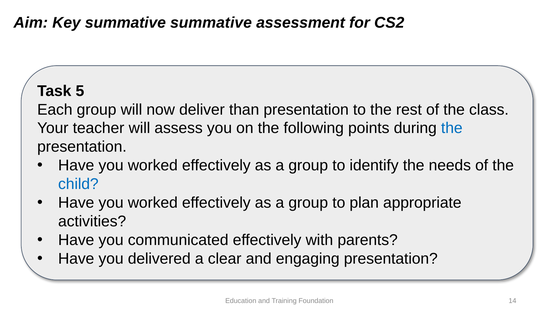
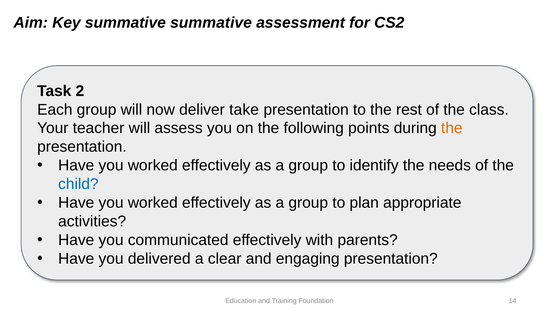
5: 5 -> 2 (80, 91)
than: than -> take (244, 109)
the colour: blue -> orange (452, 128)
